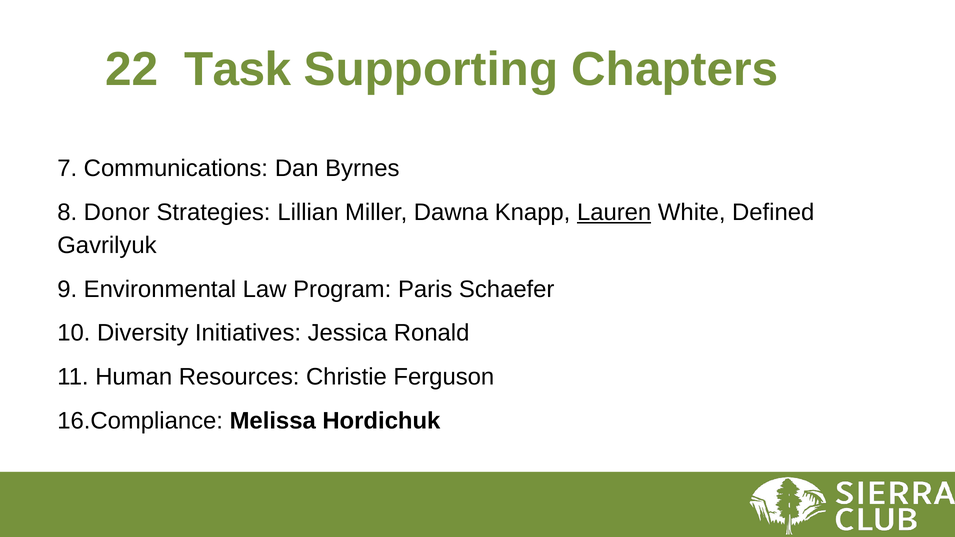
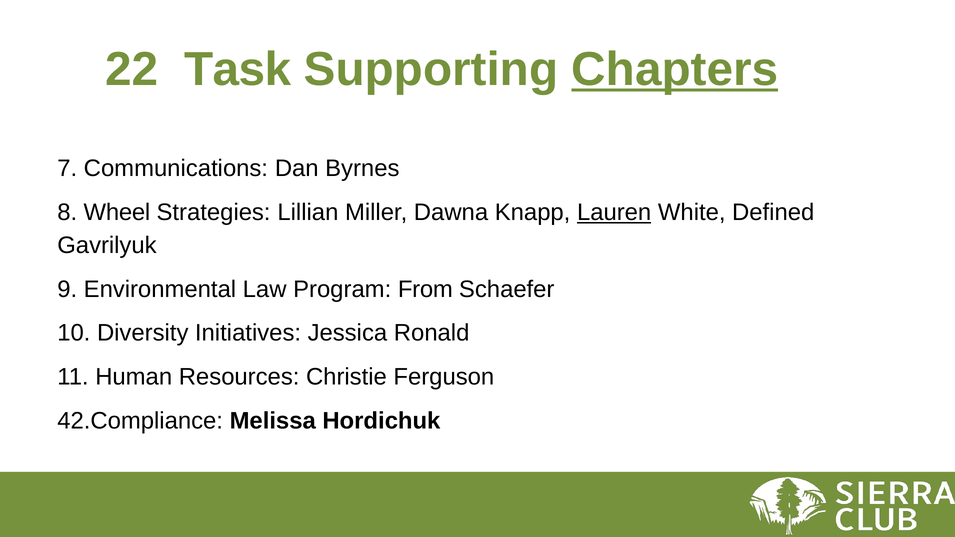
Chapters underline: none -> present (675, 70)
Donor: Donor -> Wheel (117, 212)
Paris: Paris -> From (425, 289)
16.Compliance: 16.Compliance -> 42.Compliance (140, 421)
